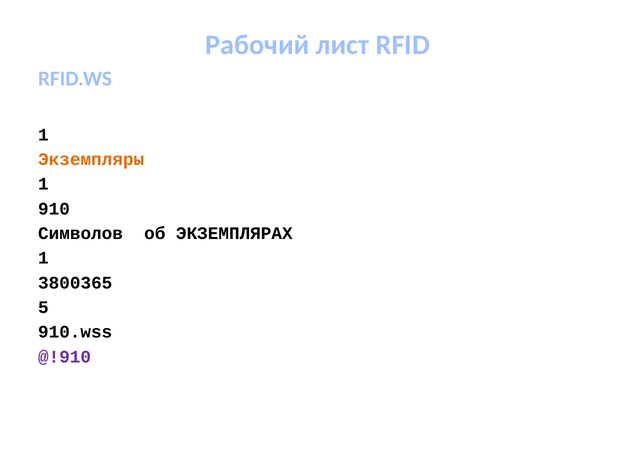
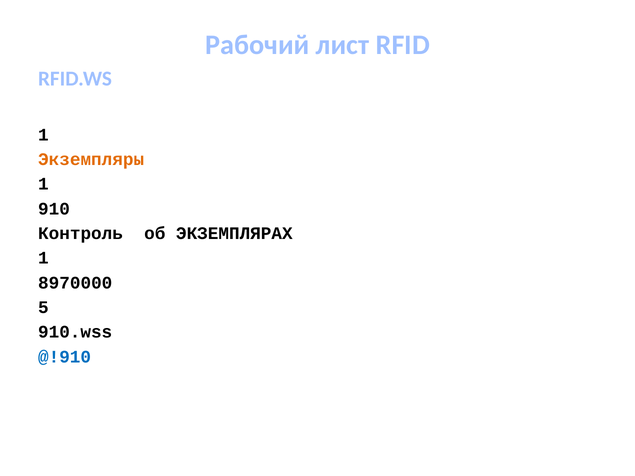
Символов: Символов -> Контроль (81, 234)
3800365: 3800365 -> 8970000 (75, 283)
@!910 colour: purple -> blue (65, 357)
